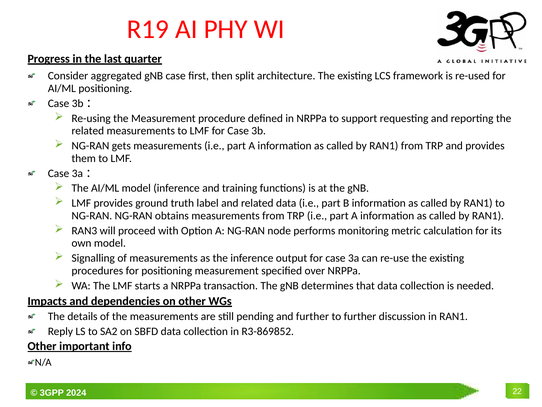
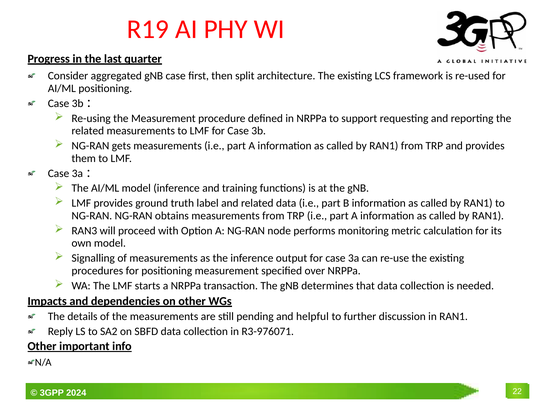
and further: further -> helpful (312, 316)
R3-869852: R3-869852 -> R3-976071 (268, 331)
